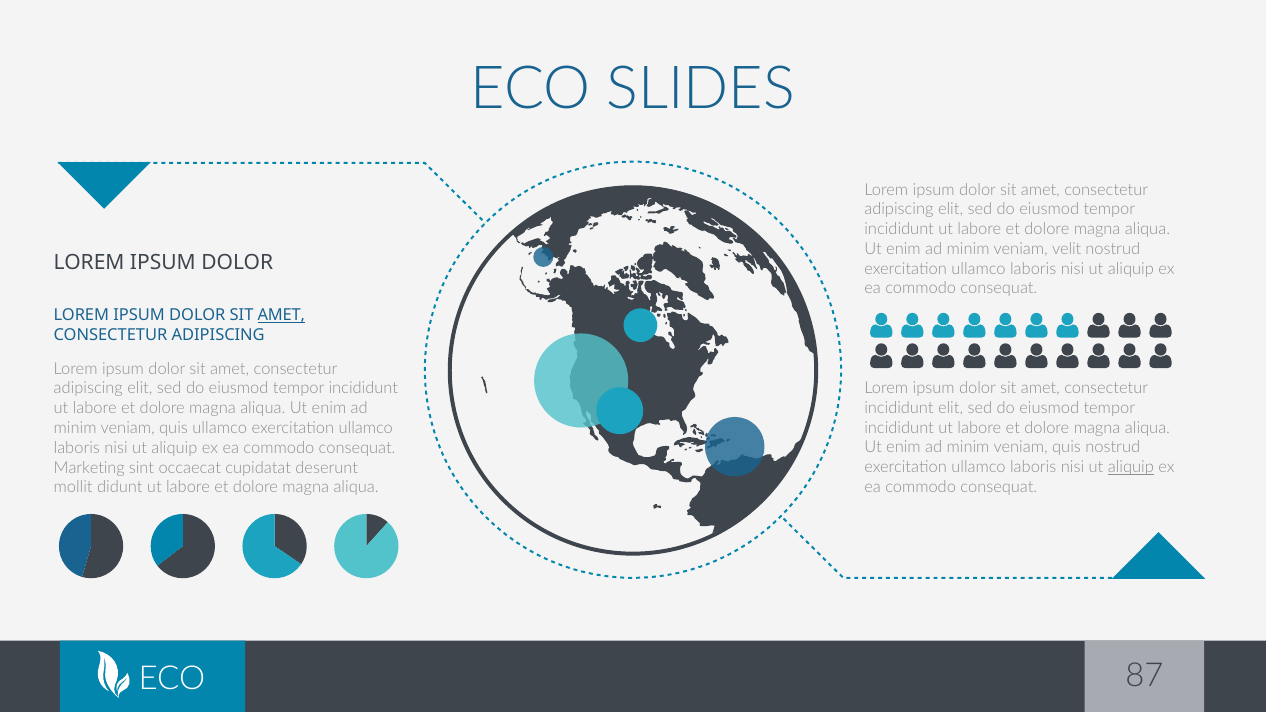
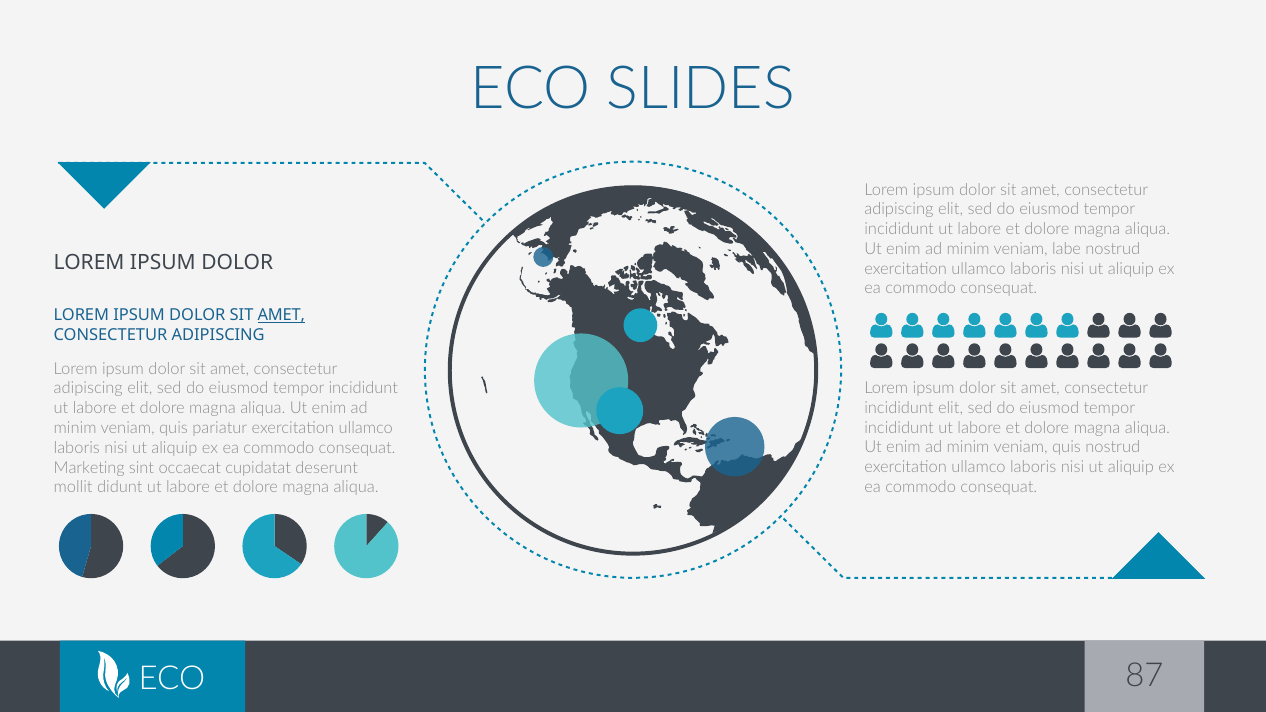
velit: velit -> labe (1067, 249)
quis ullamco: ullamco -> pariatur (220, 428)
aliquip underline: present -> none (1131, 467)
